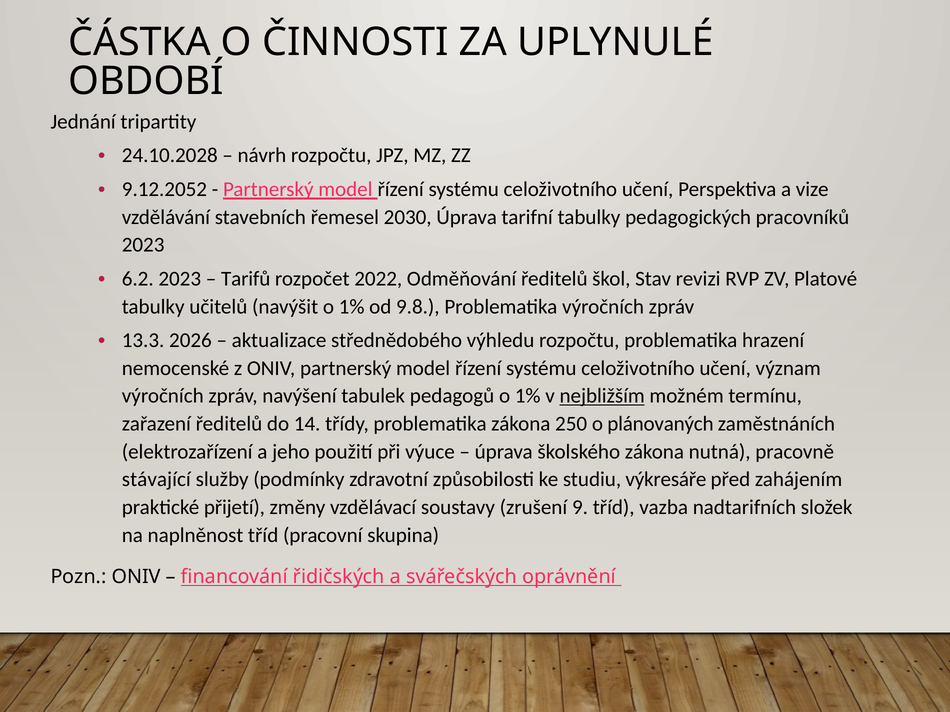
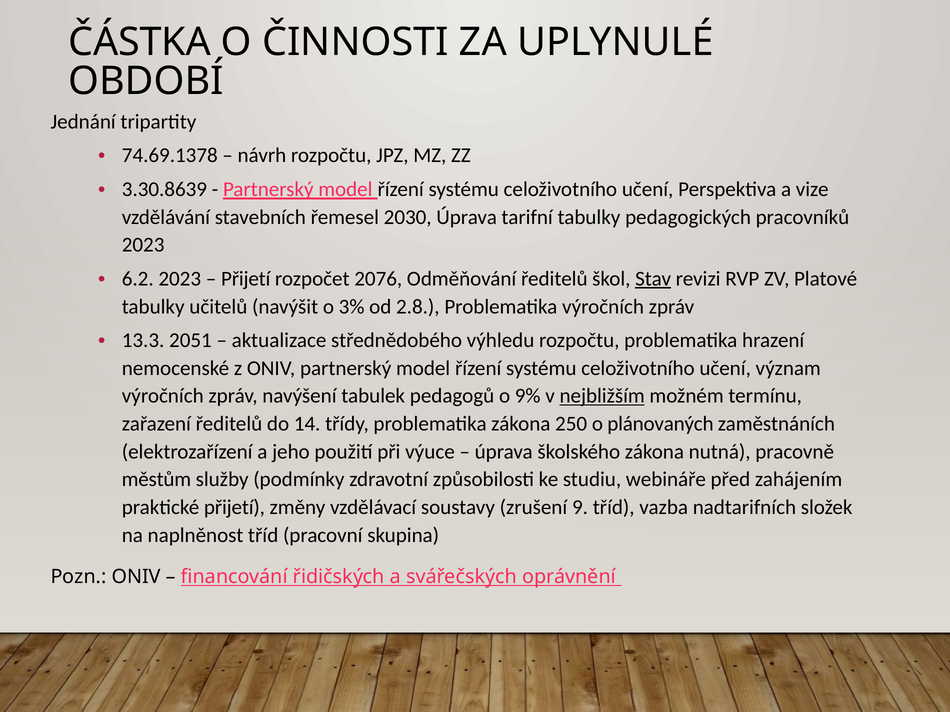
24.10.2028: 24.10.2028 -> 74.69.1378 (170, 156)
9.12.2052: 9.12.2052 -> 3.30.8639 (164, 189)
Tarifů: Tarifů -> Přijetí (246, 279)
2022: 2022 -> 2076 (378, 279)
Stav underline: none -> present (653, 279)
navýšit o 1%: 1% -> 3% (352, 307)
9.8: 9.8 -> 2.8 (418, 307)
2026: 2026 -> 2051 (190, 341)
pedagogů o 1%: 1% -> 9% (528, 396)
stávající: stávající -> městům (156, 480)
výkresáře: výkresáře -> webináře (666, 480)
